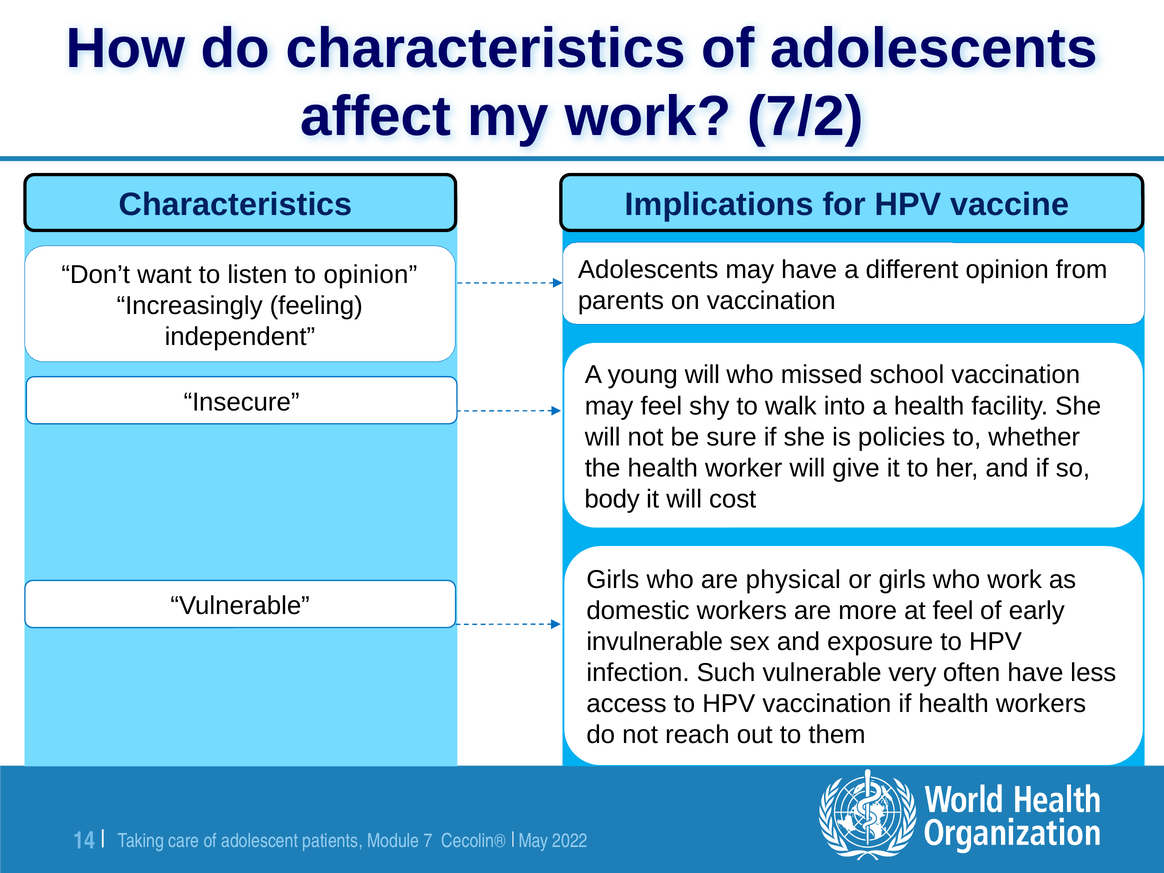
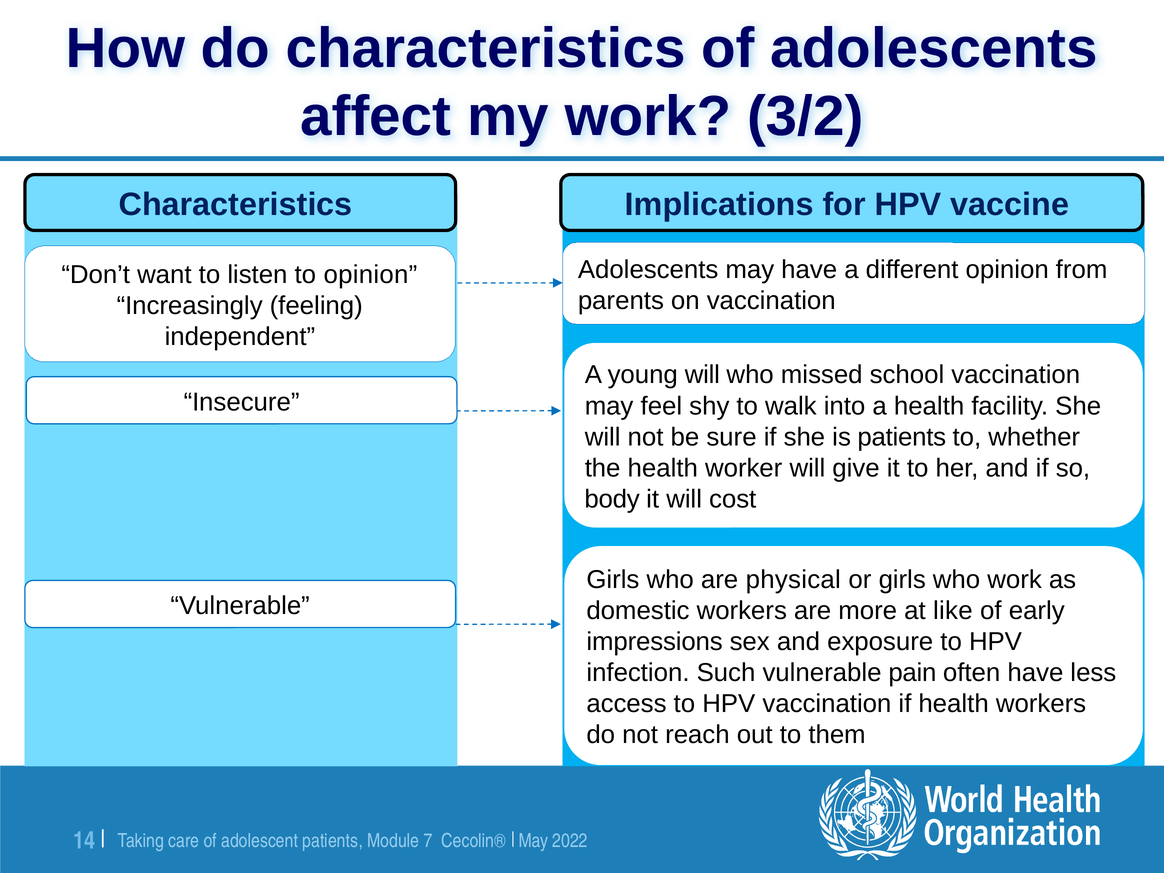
7/2: 7/2 -> 3/2 (805, 117)
is policies: policies -> patients (902, 437)
at feel: feel -> like (953, 611)
invulnerable: invulnerable -> impressions (655, 642)
very: very -> pain (912, 673)
